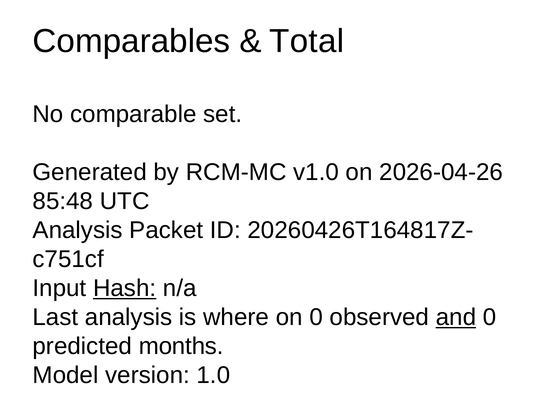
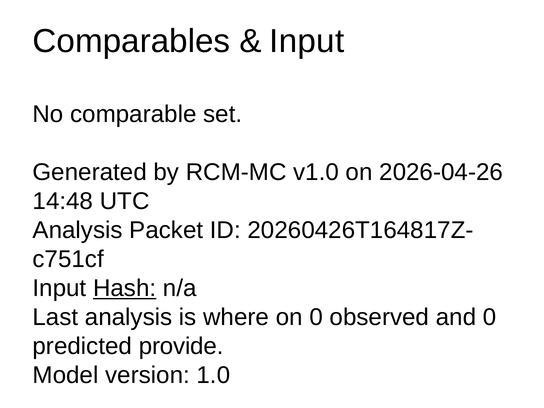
Total: Total -> Input (307, 41)
85:48: 85:48 -> 14:48 (63, 201)
and underline: present -> none (456, 317)
months: months -> provide (181, 346)
